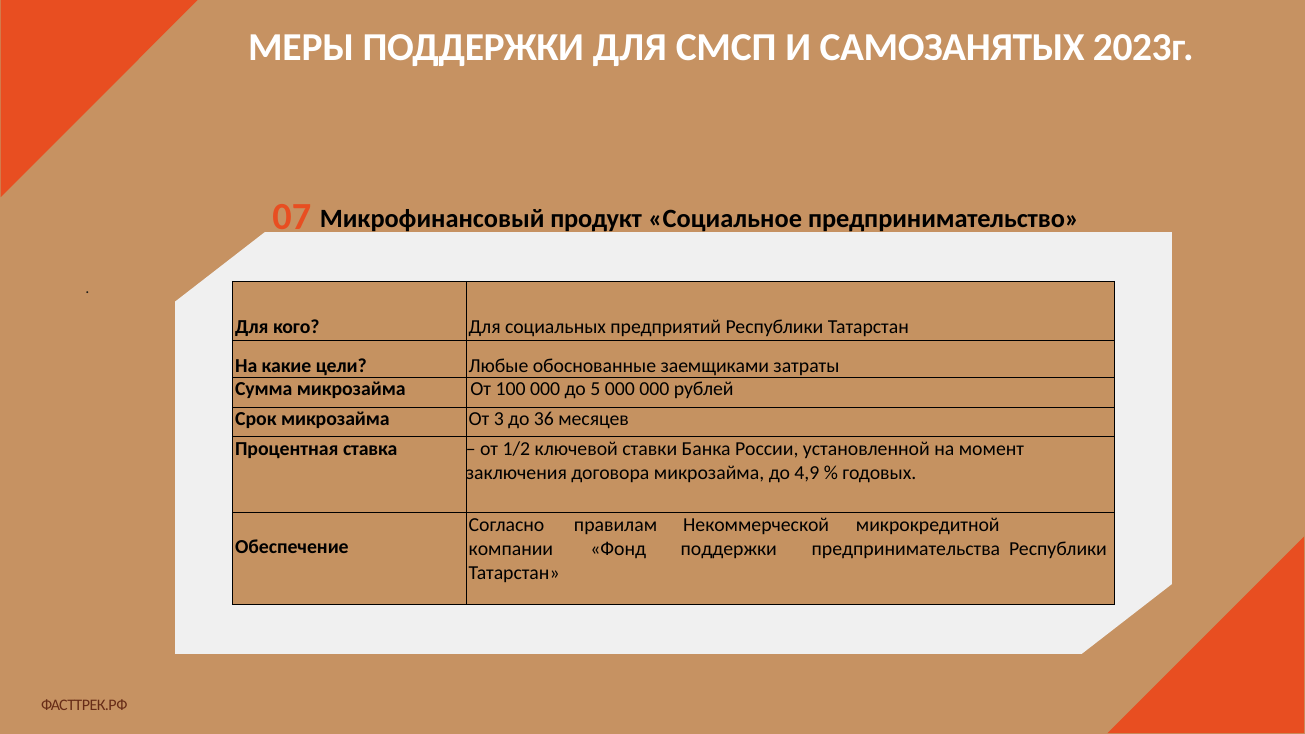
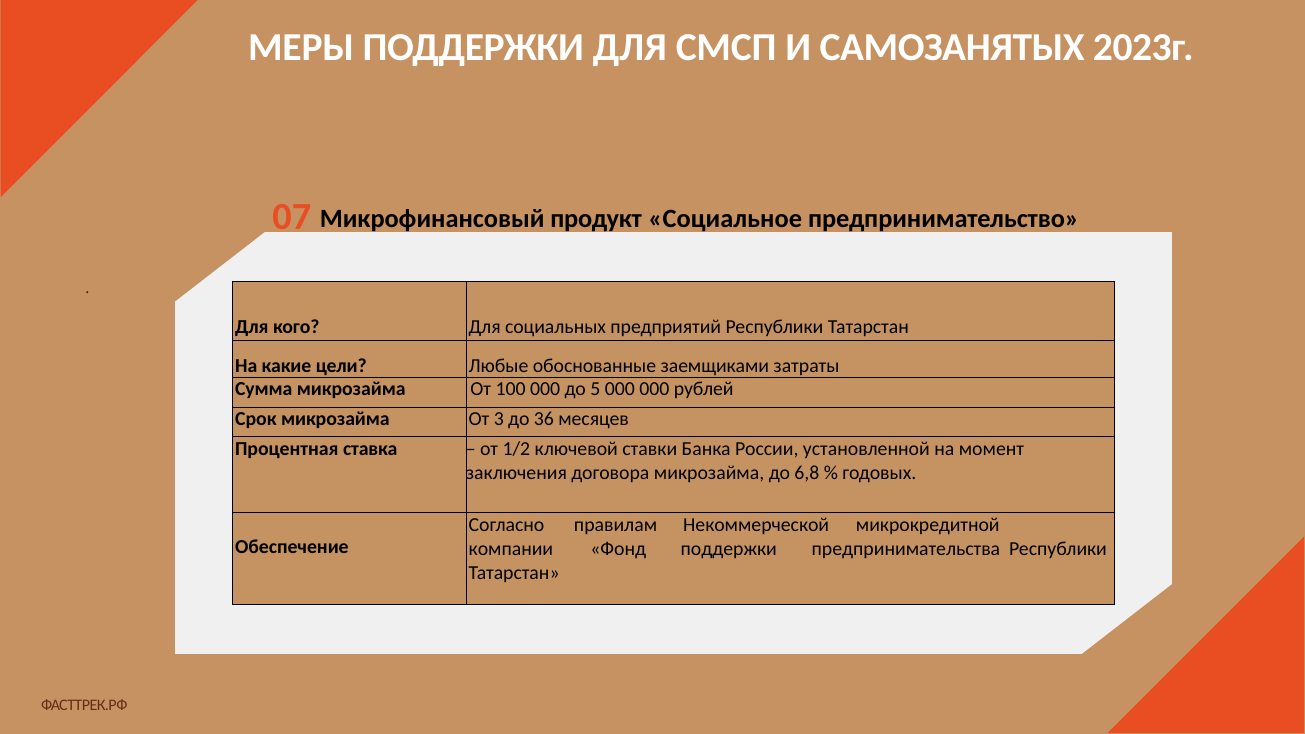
4,9: 4,9 -> 6,8 (807, 473)
